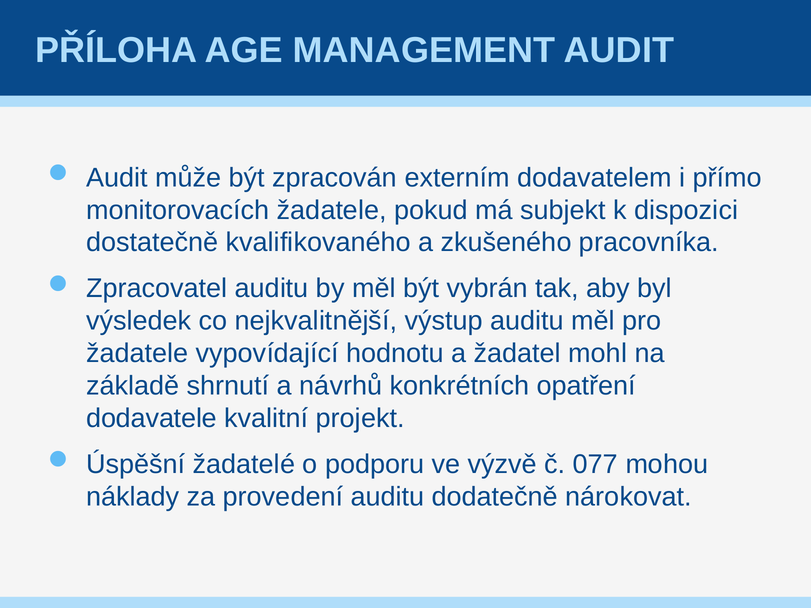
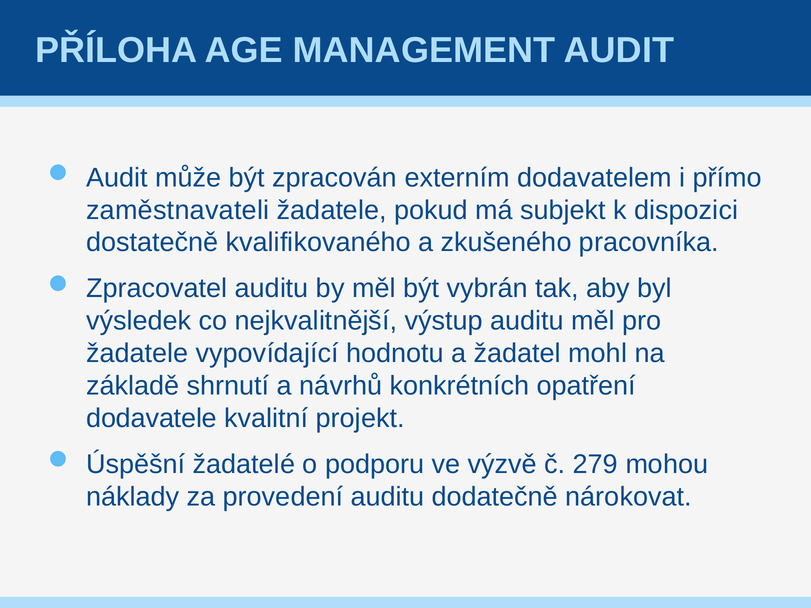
monitorovacích: monitorovacích -> zaměstnavateli (178, 210)
077: 077 -> 279 (595, 464)
